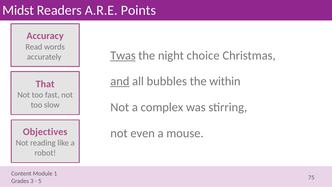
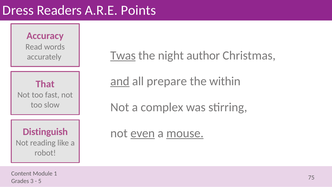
Midst: Midst -> Dress (18, 10)
choice: choice -> author (203, 55)
bubbles: bubbles -> prepare (167, 81)
Objectives: Objectives -> Distinguish (45, 132)
even underline: none -> present (143, 133)
mouse underline: none -> present (185, 133)
